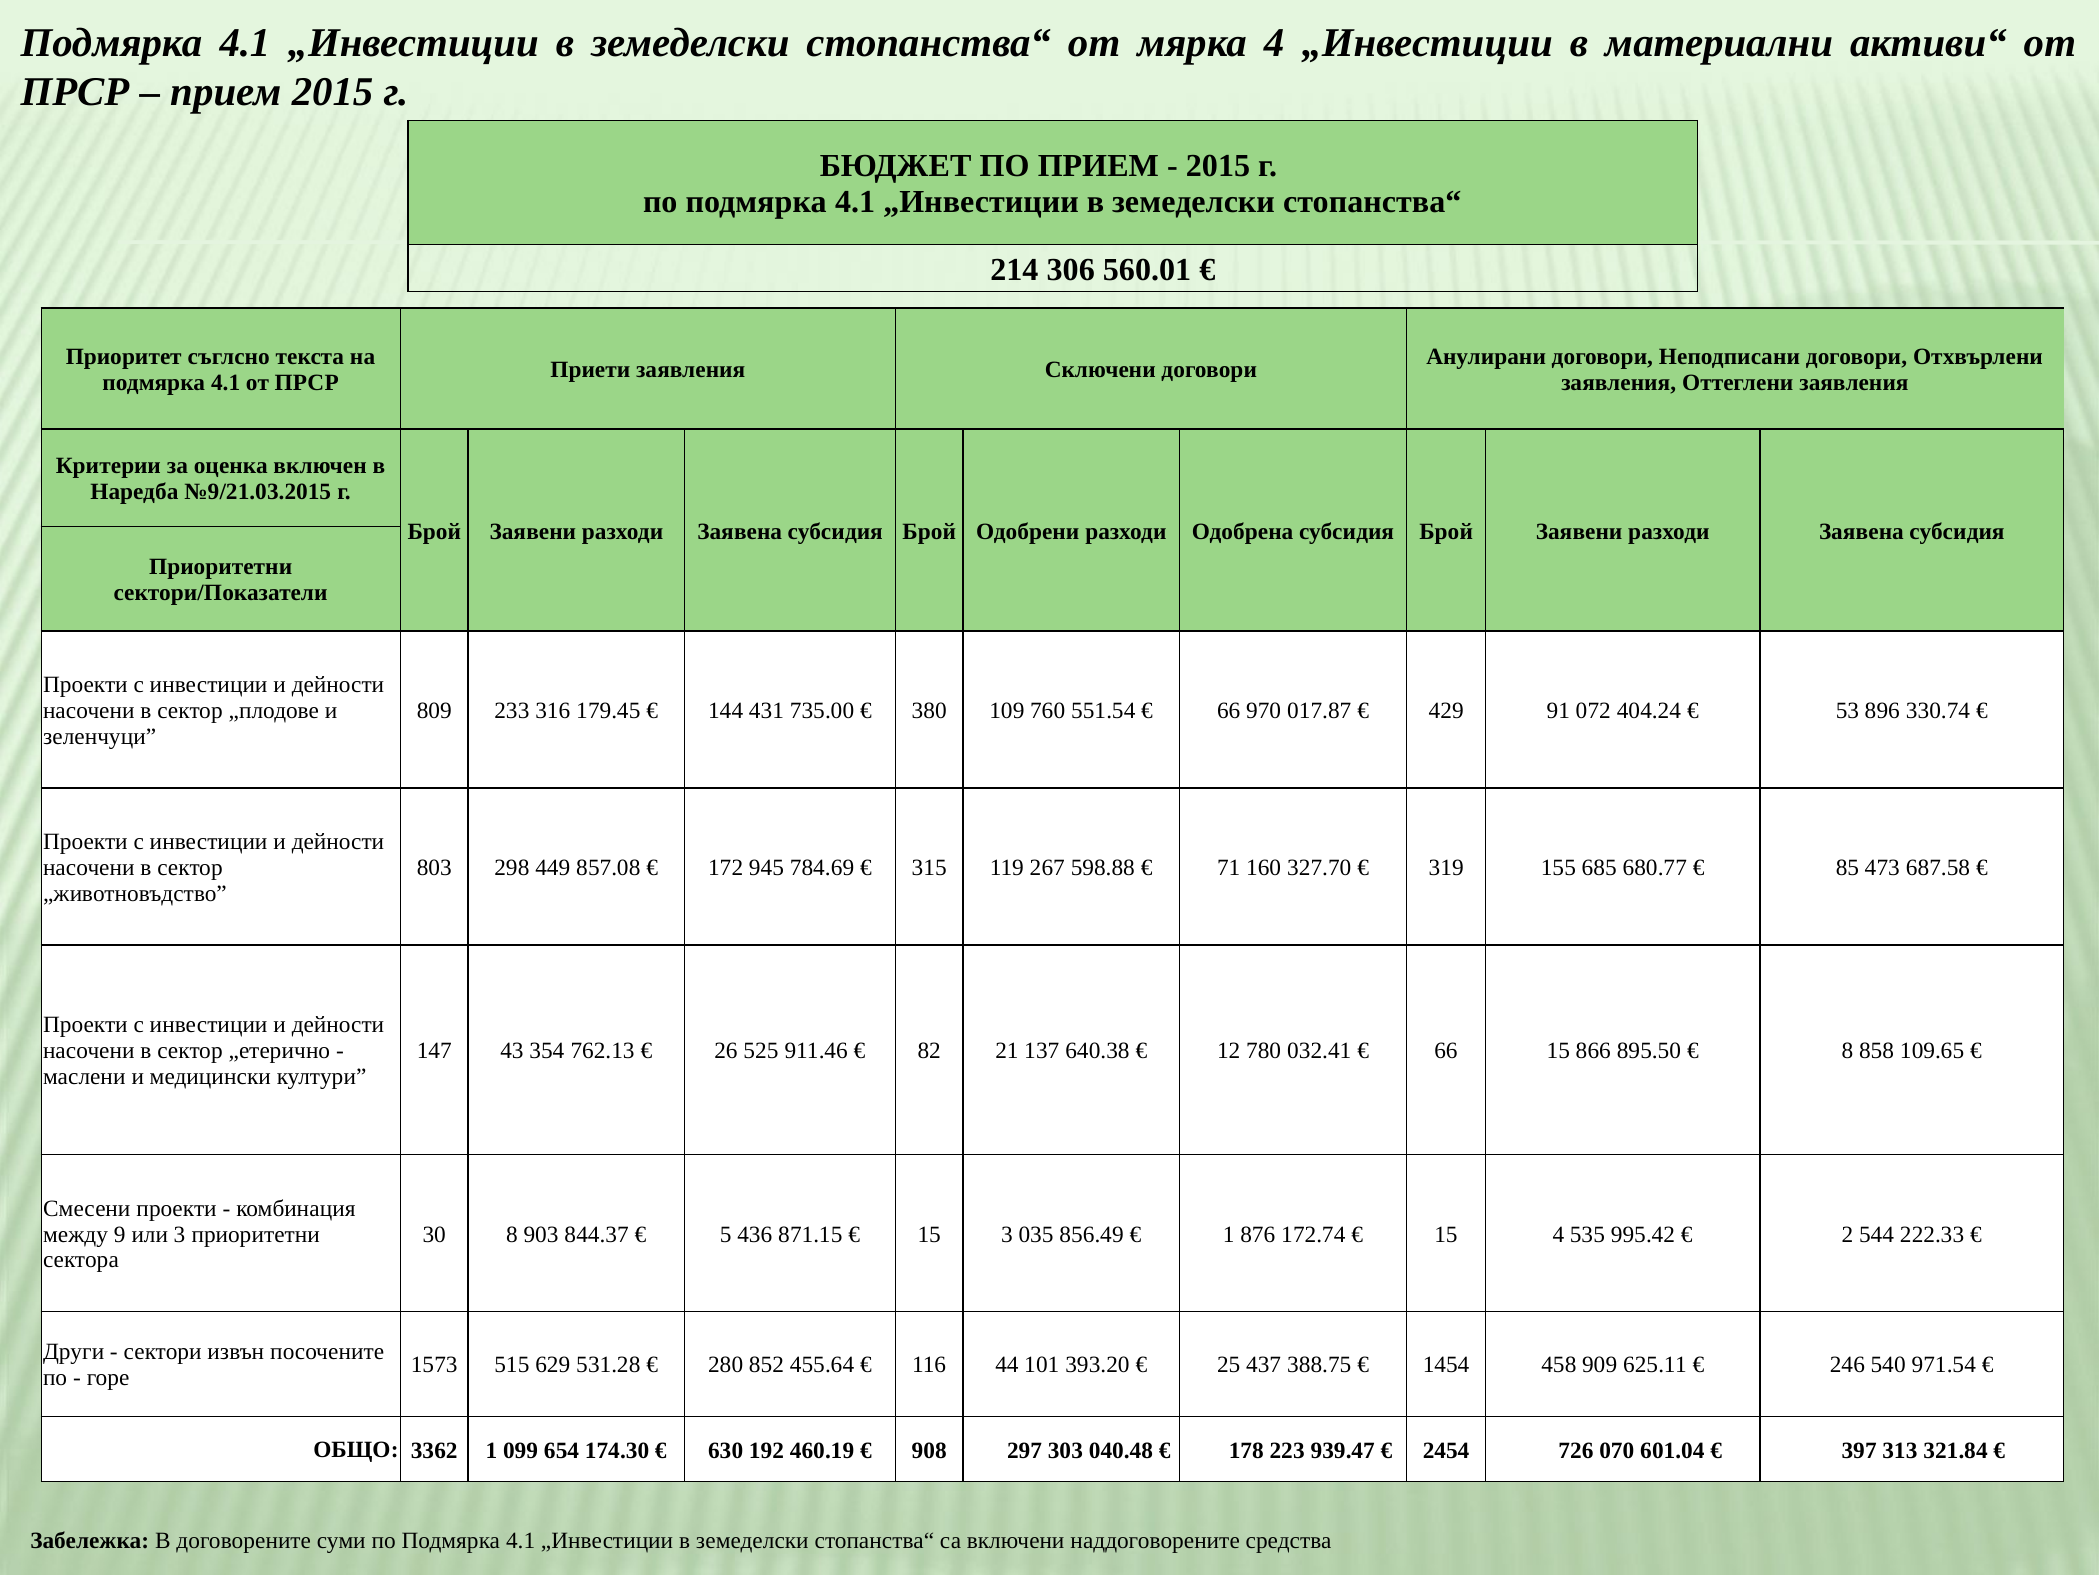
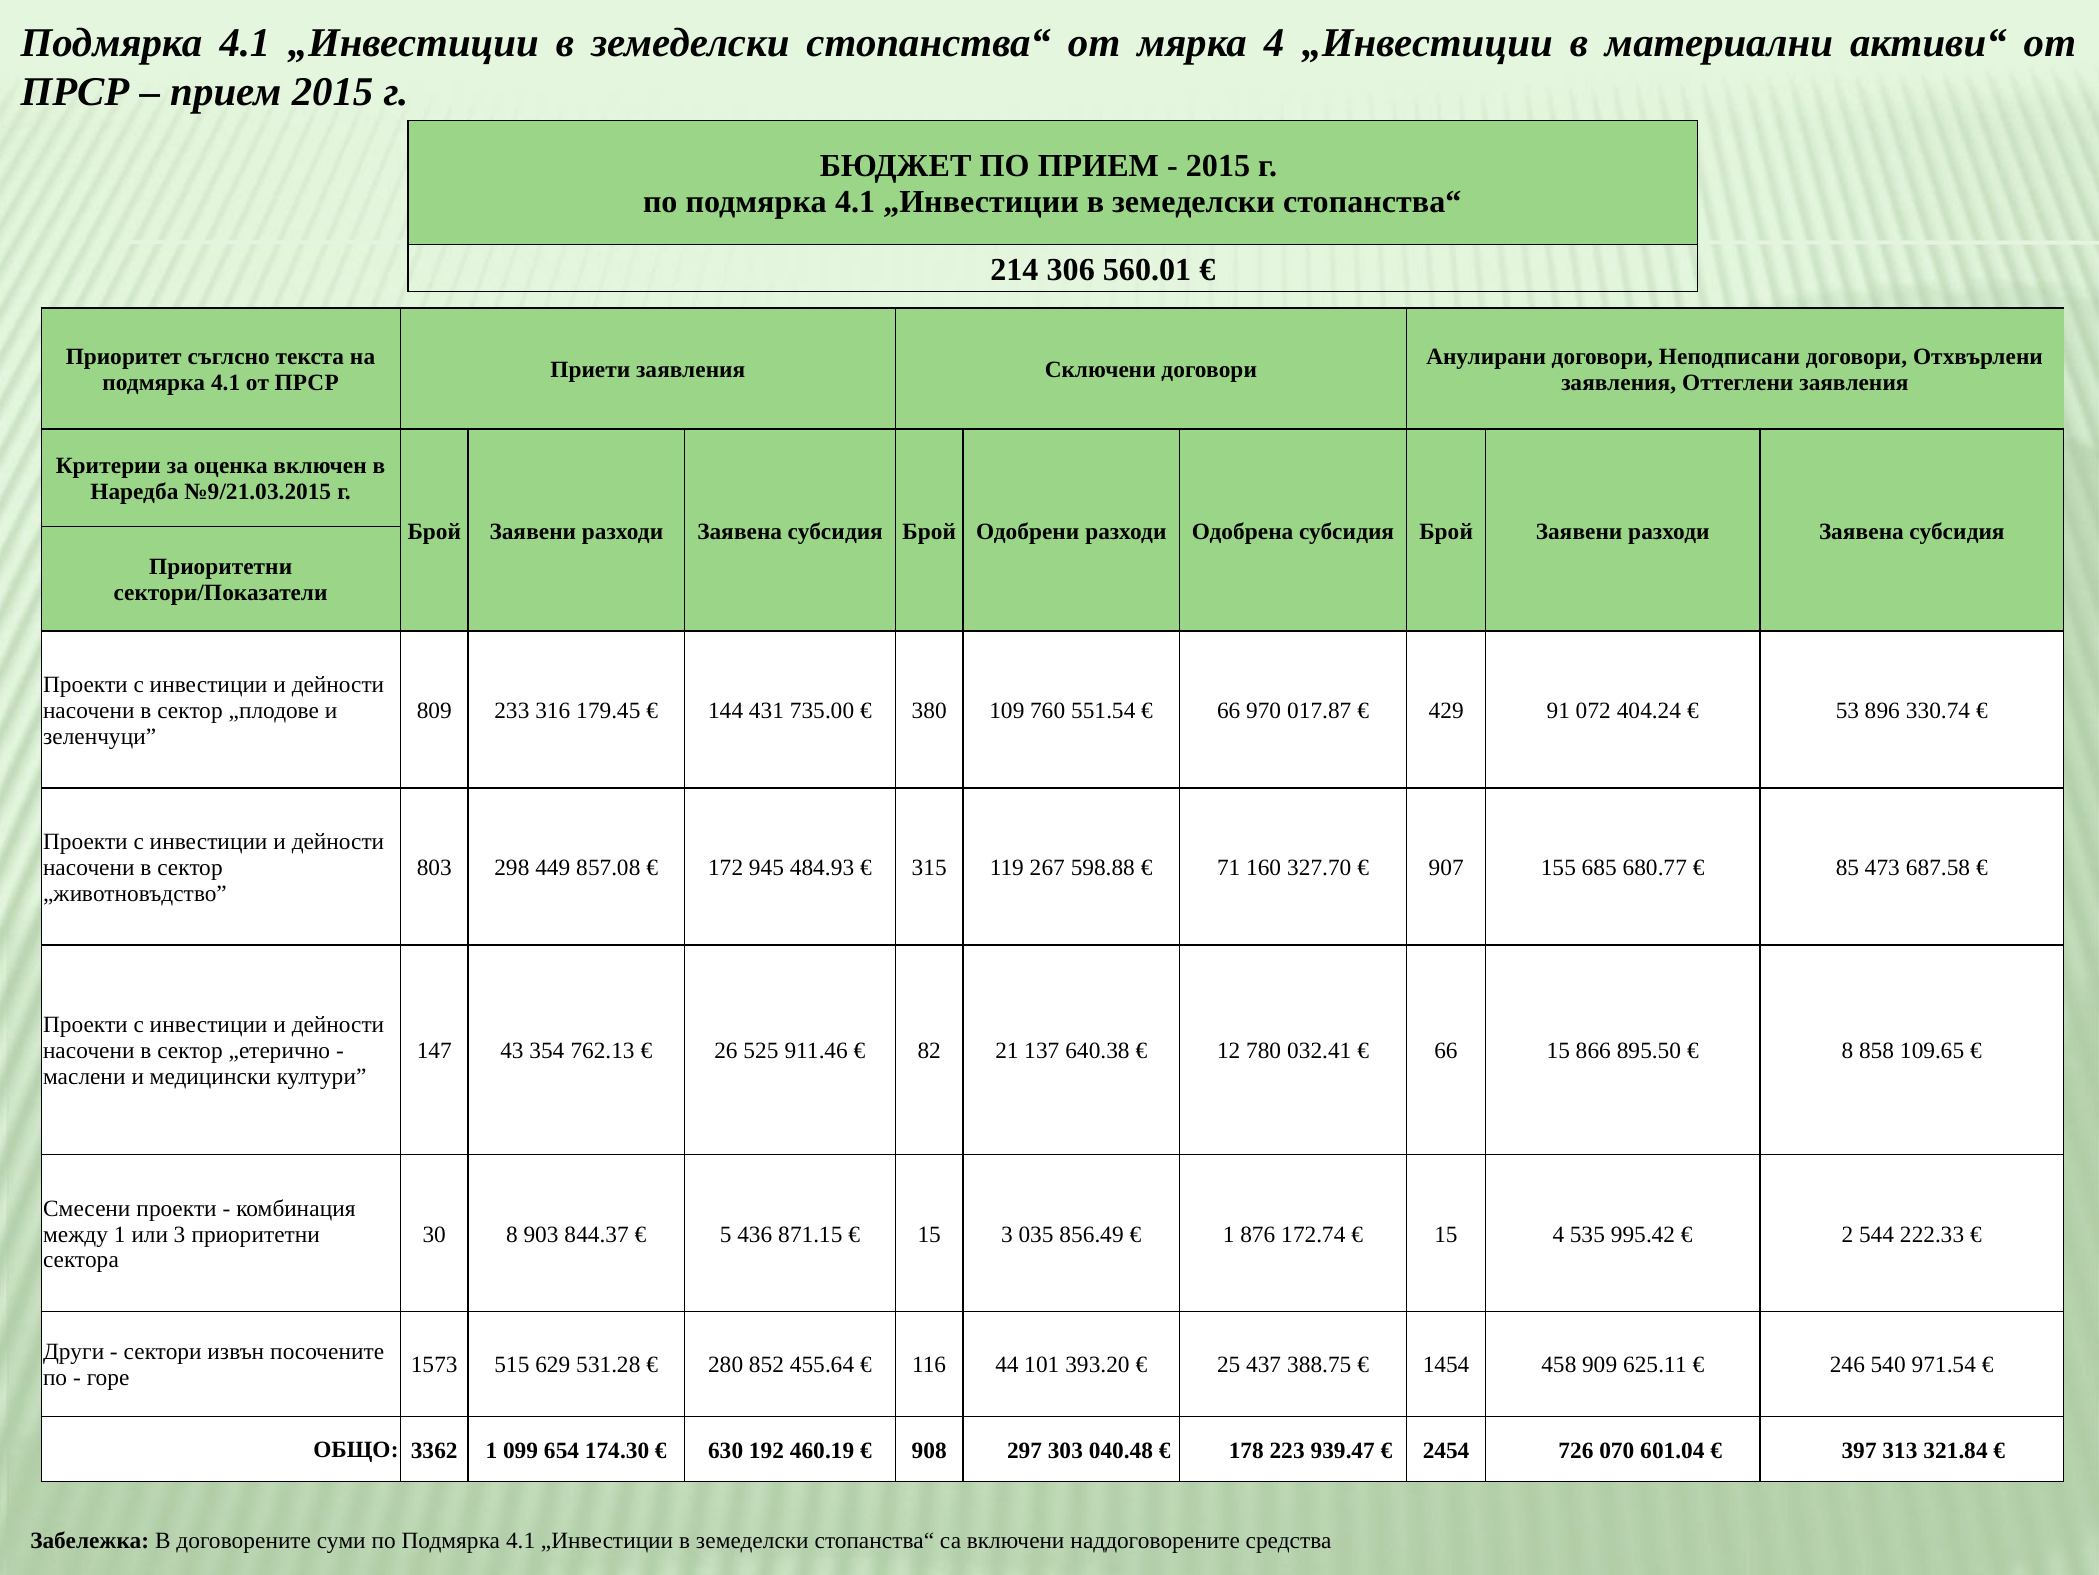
784.69: 784.69 -> 484.93 (822, 868)
319: 319 -> 907 (1446, 868)
между 9: 9 -> 1 (120, 1234)
